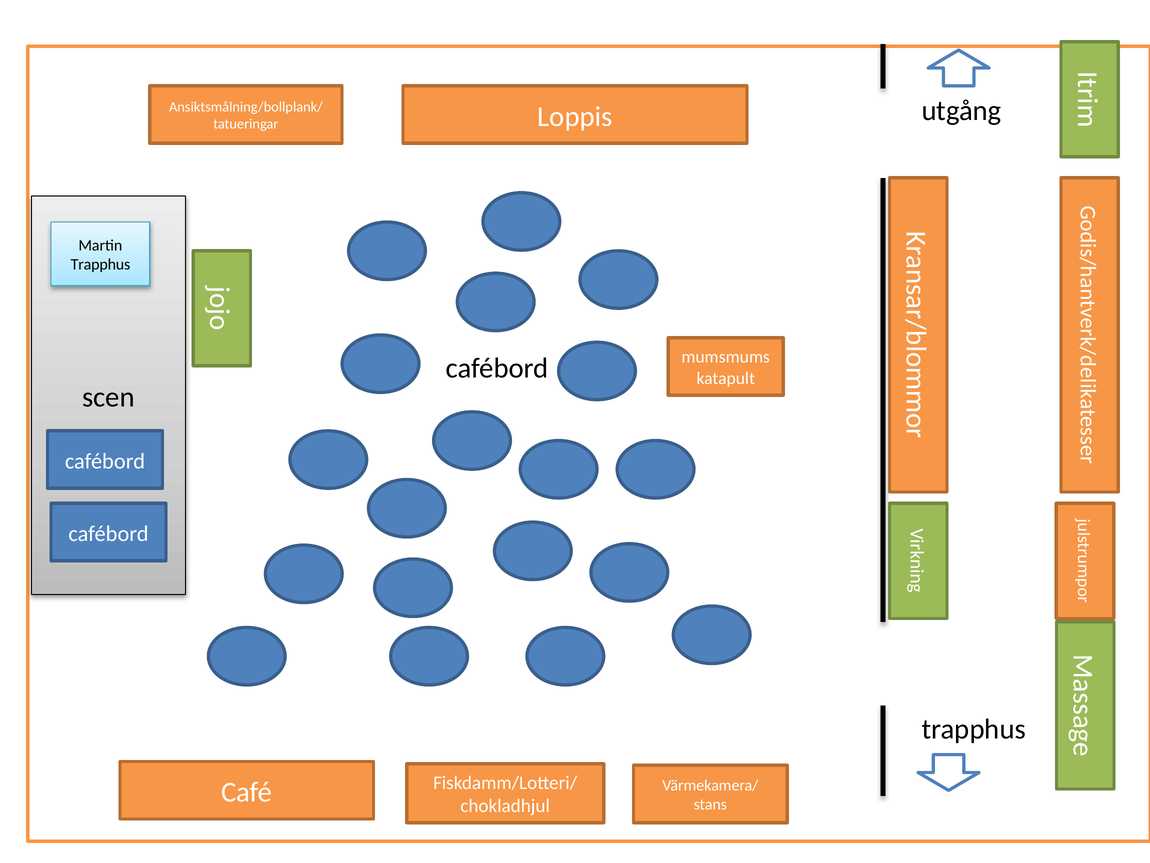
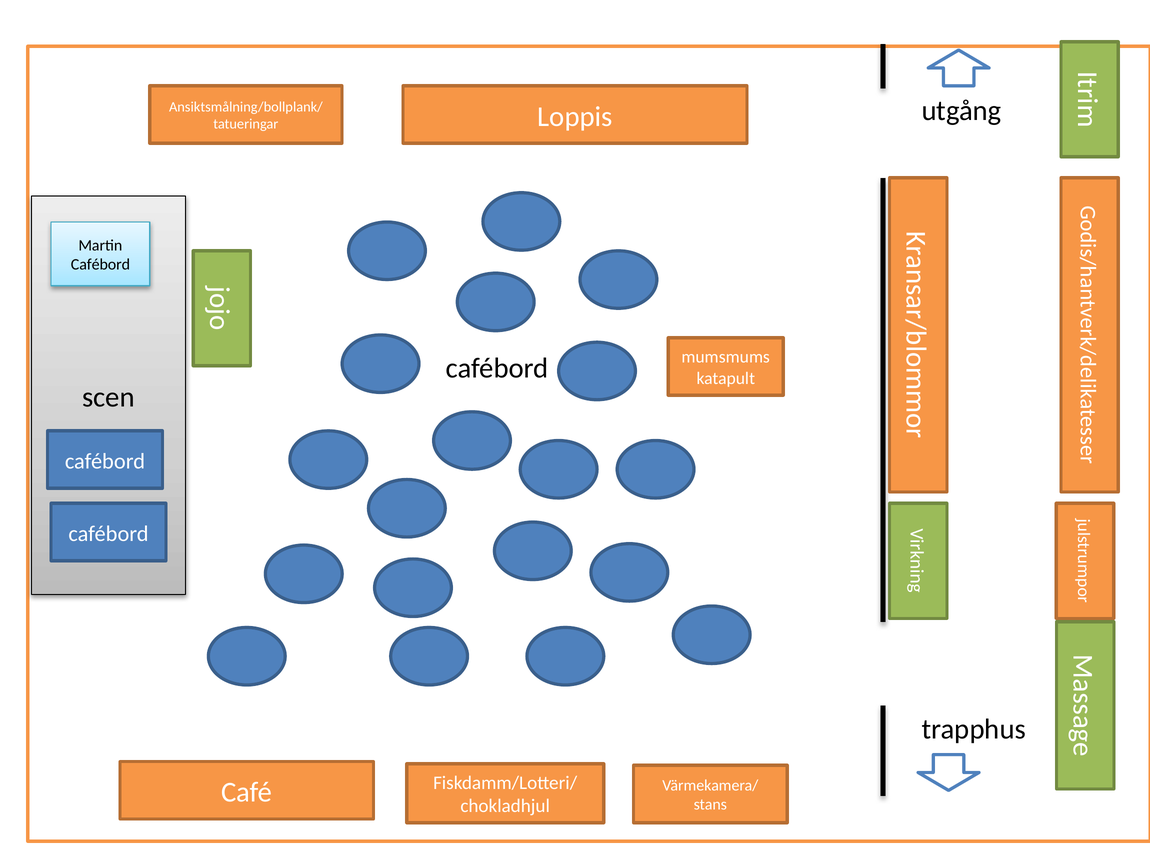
Trapphus: Trapphus -> Cafébord (100, 264)
